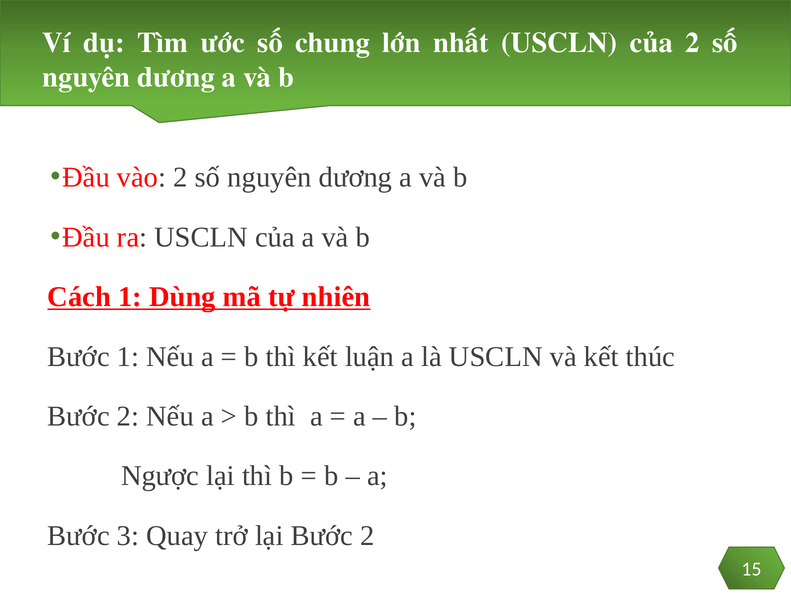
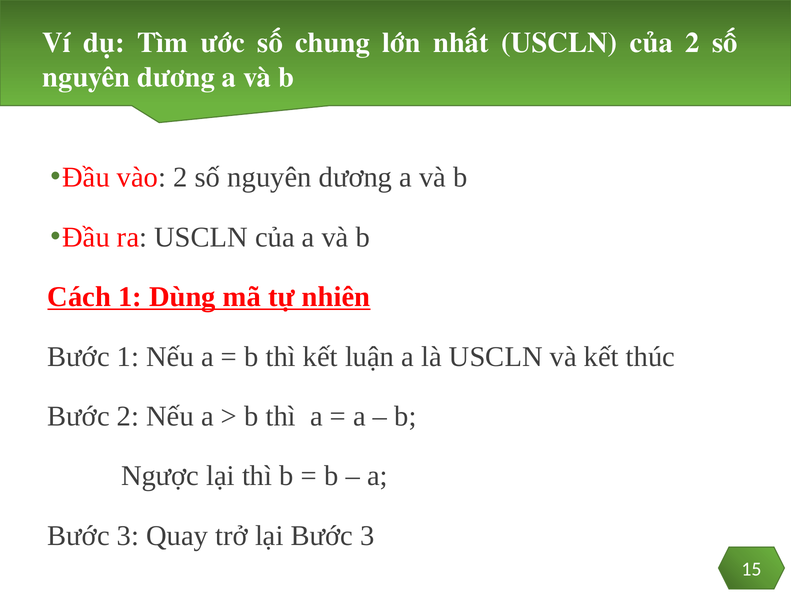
lại Bước 2: 2 -> 3 (367, 535)
